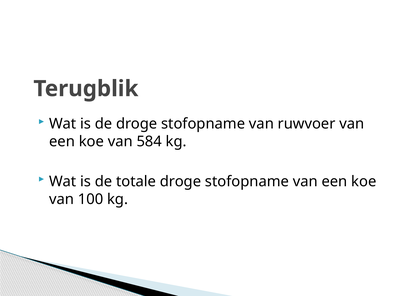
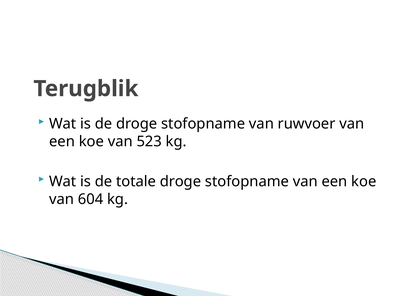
584: 584 -> 523 (149, 141)
100: 100 -> 604 (91, 199)
